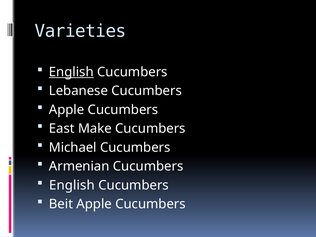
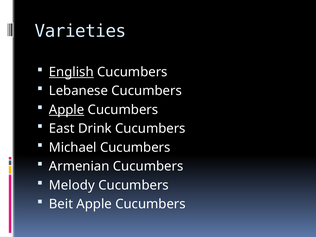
Apple underline: none -> present (67, 110)
Make: Make -> Drink (95, 129)
English: English -> Melody (72, 185)
